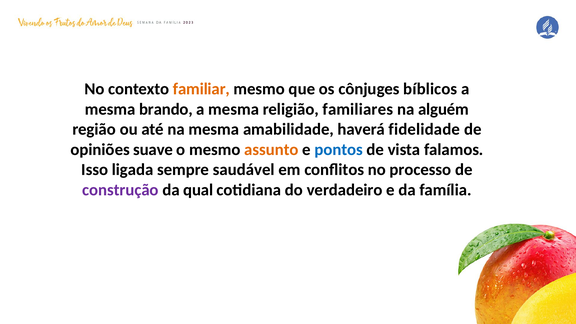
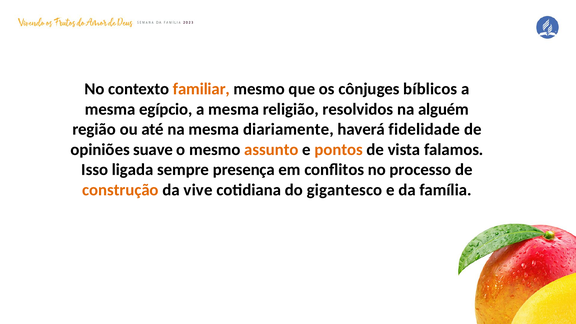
brando: brando -> egípcio (166, 109)
familiares: familiares -> resolvidos (358, 109)
amabilidade: amabilidade -> diariamente (288, 129)
pontos colour: blue -> orange (339, 150)
saudável: saudável -> presença (244, 170)
construção colour: purple -> orange (120, 190)
qual: qual -> vive (198, 190)
verdadeiro: verdadeiro -> gigantesco (345, 190)
